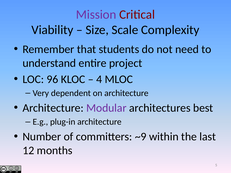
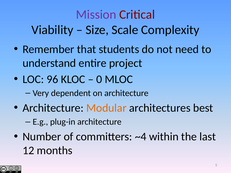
4: 4 -> 0 (99, 79)
Modular colour: purple -> orange (106, 108)
~9: ~9 -> ~4 (141, 137)
